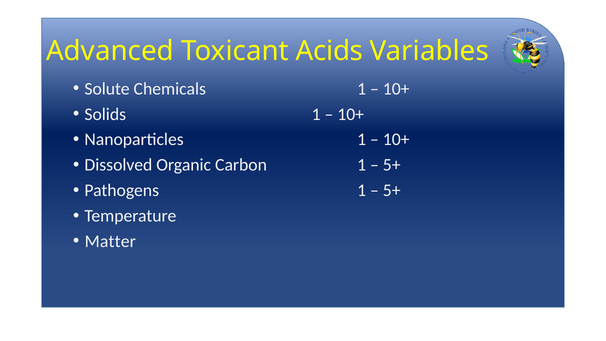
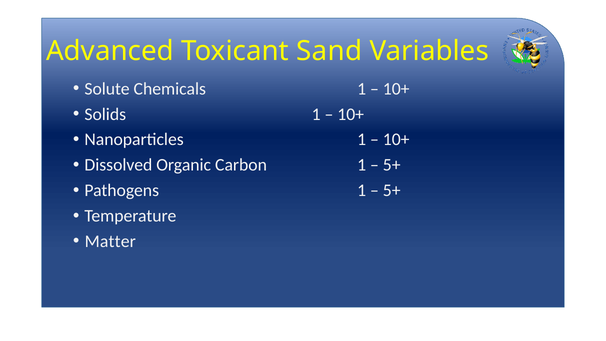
Acids: Acids -> Sand (329, 51)
